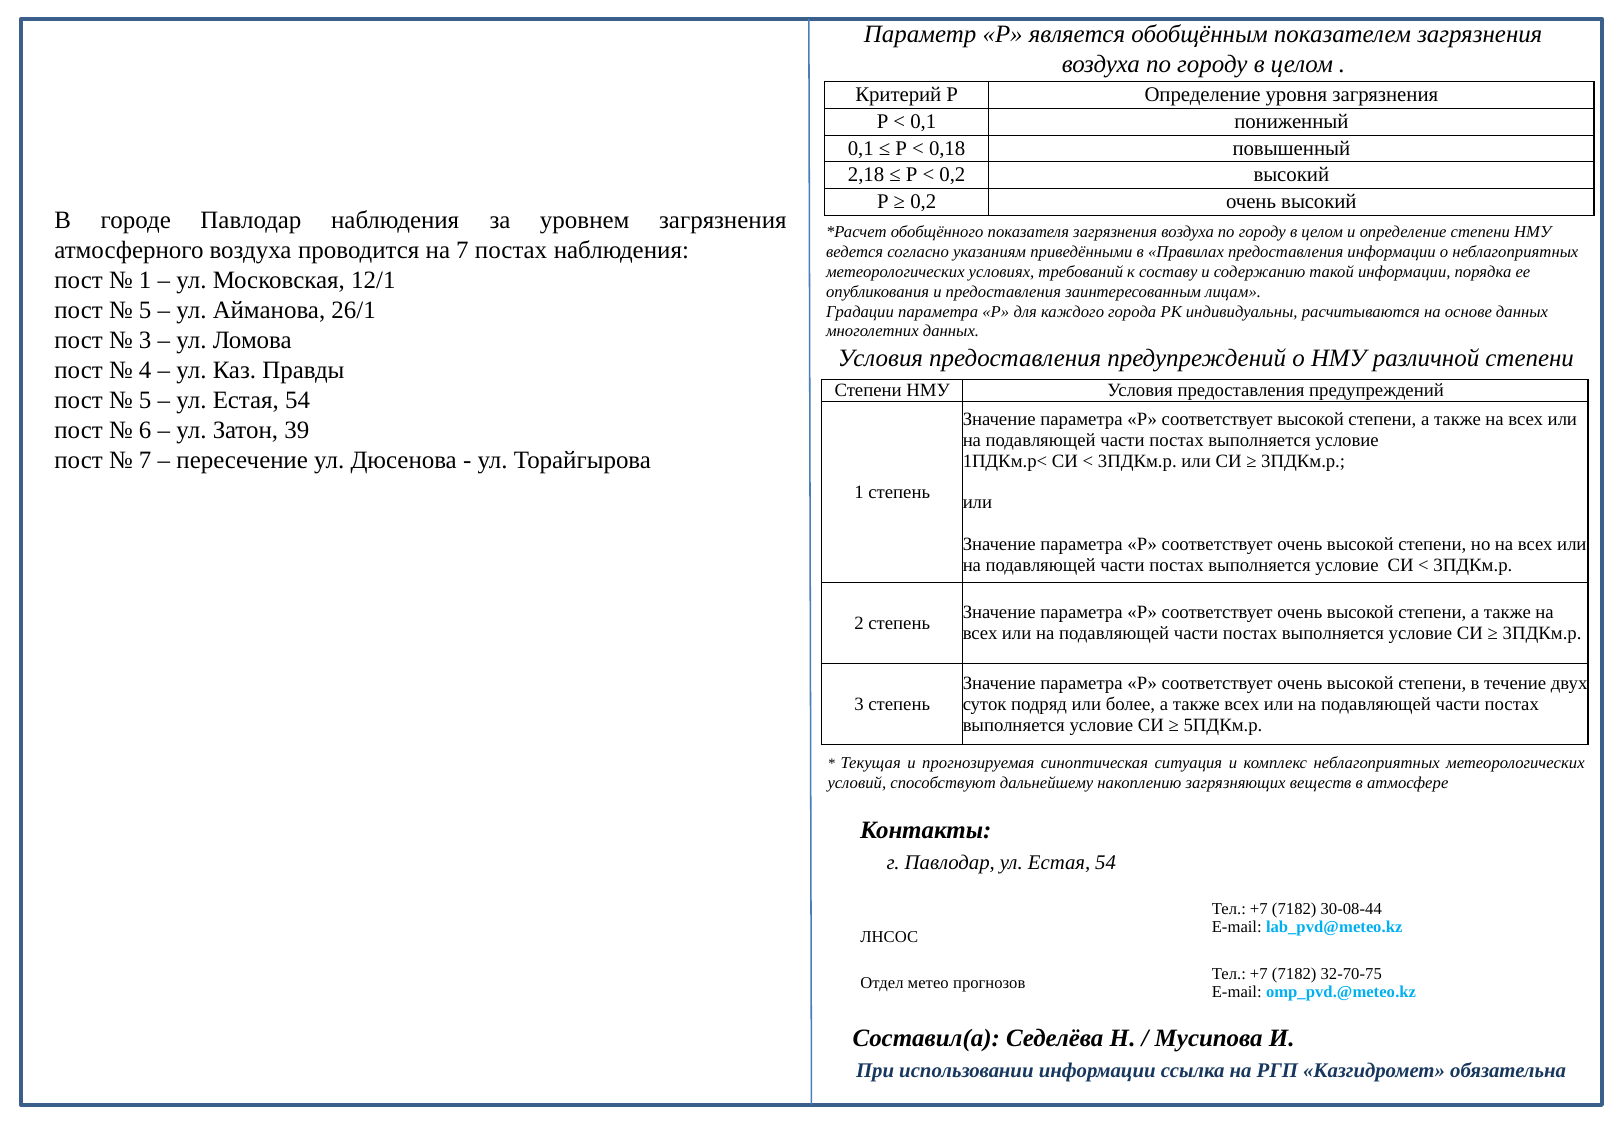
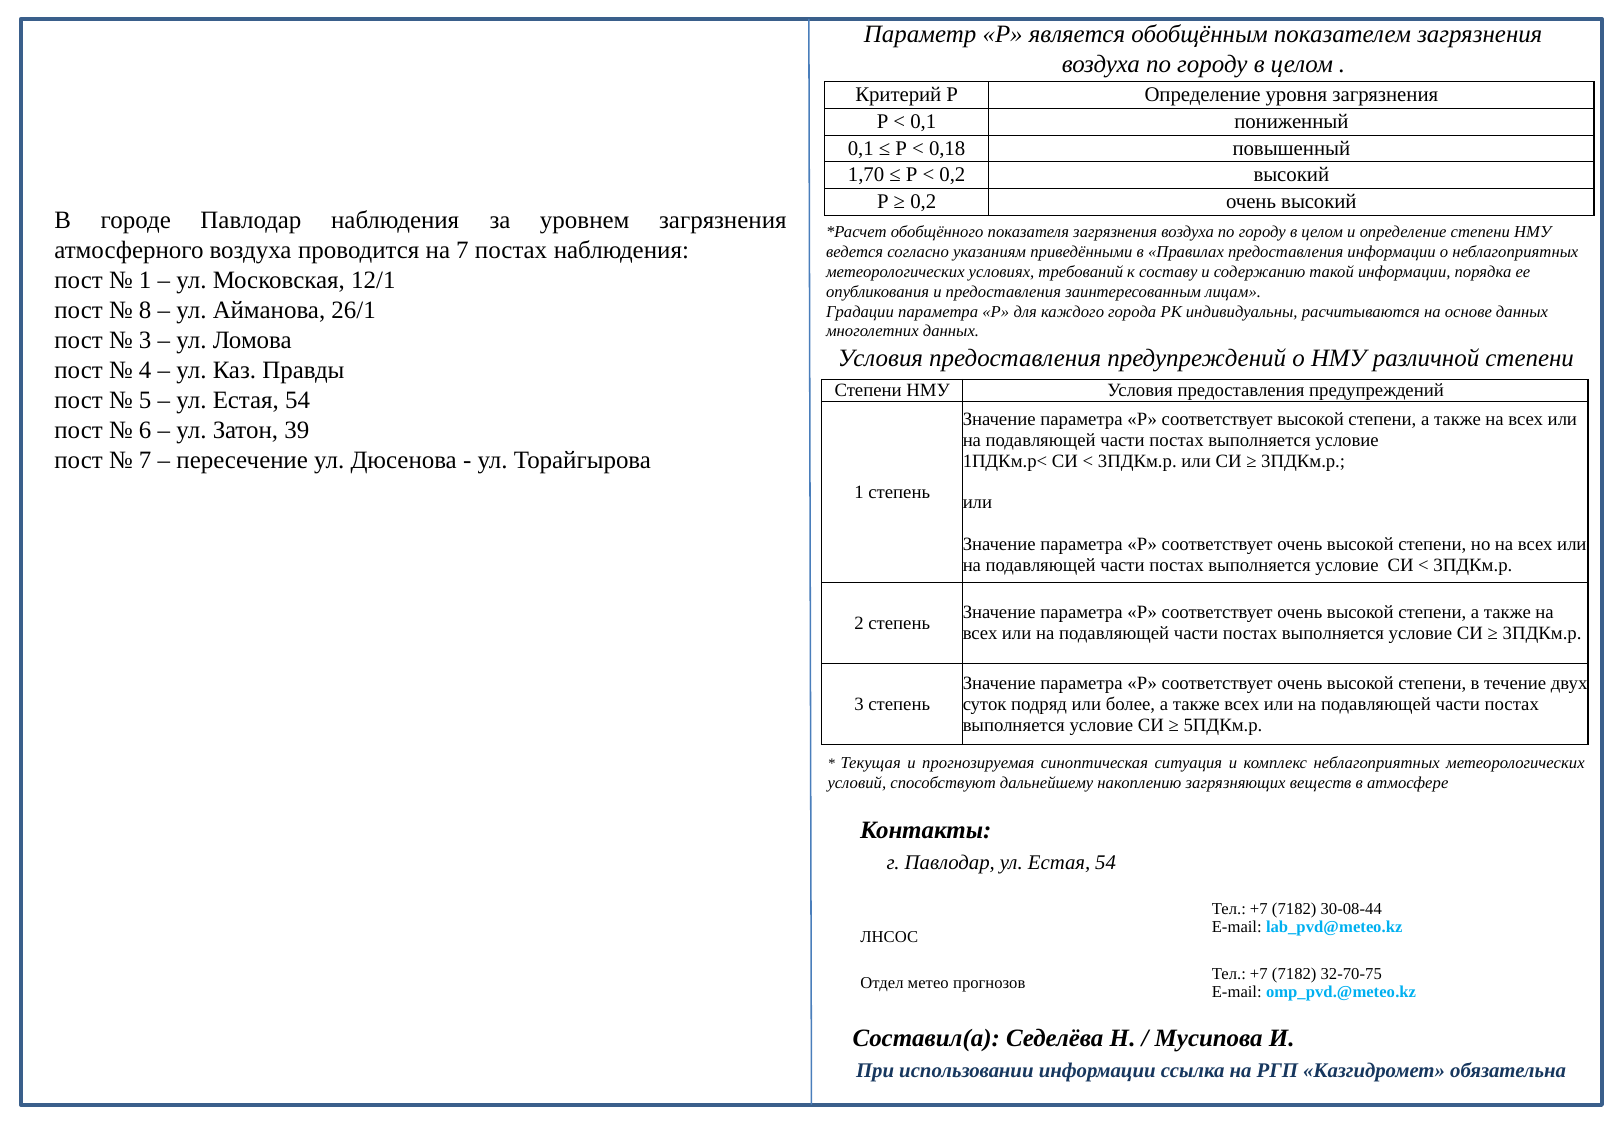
2,18: 2,18 -> 1,70 (866, 175)
5: 5 -> 8 (145, 310)
